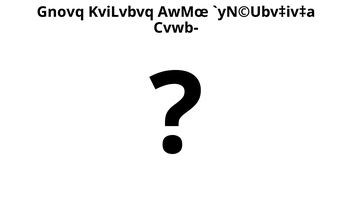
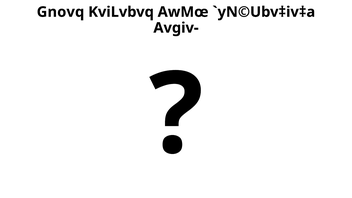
Cvwb-: Cvwb- -> Avgiv- (176, 28)
